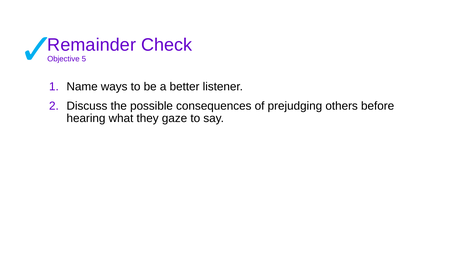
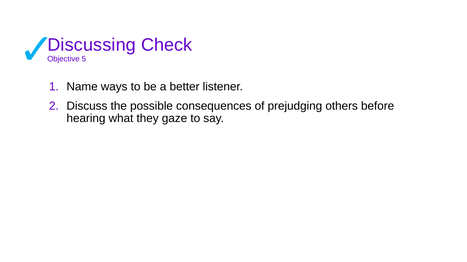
Remainder: Remainder -> Discussing (92, 45)
